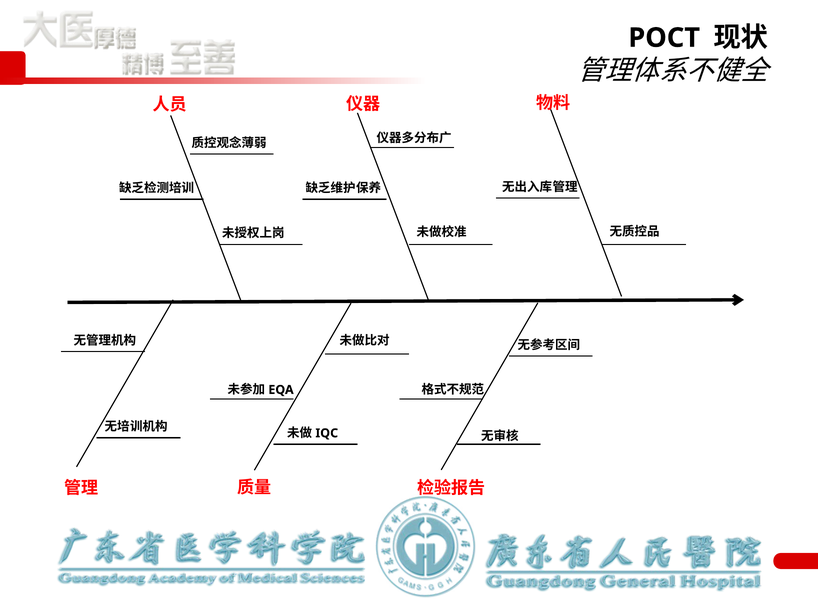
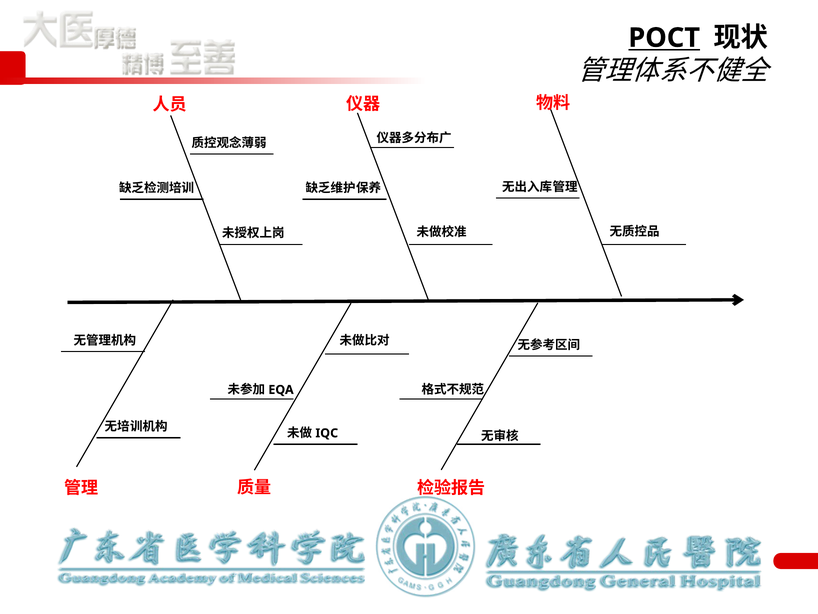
POCT underline: none -> present (664, 38)
